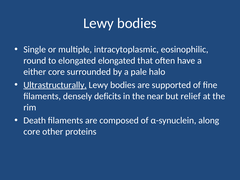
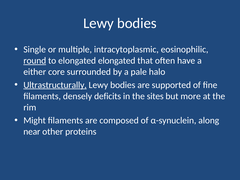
round underline: none -> present (35, 61)
near: near -> sites (155, 96)
relief: relief -> more (191, 96)
Death: Death -> Might (35, 120)
core: core -> near (32, 132)
